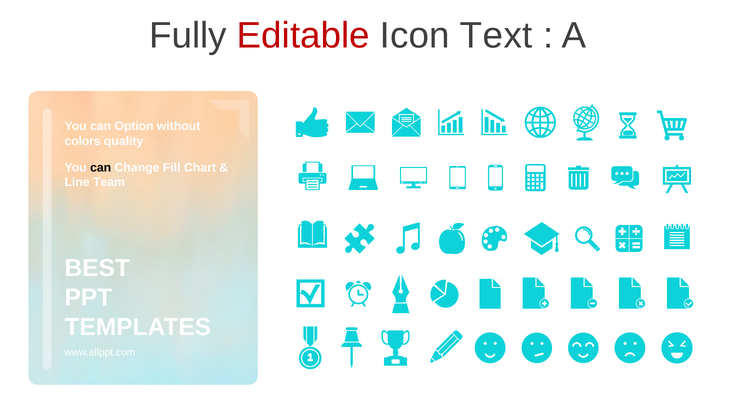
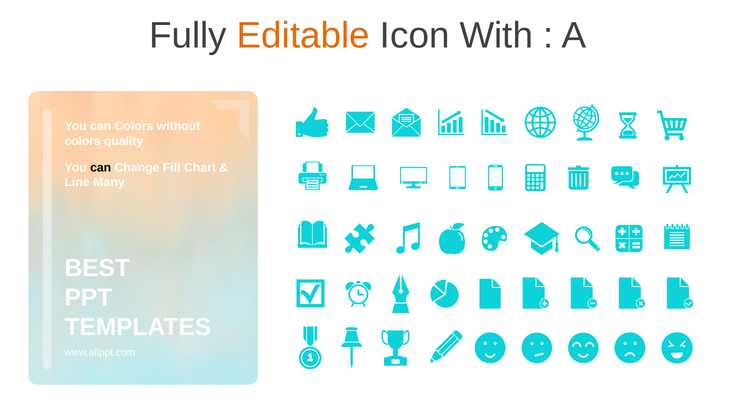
Editable colour: red -> orange (303, 36)
Text: Text -> With (496, 36)
can Option: Option -> Colors (134, 126)
Team: Team -> Many (109, 182)
